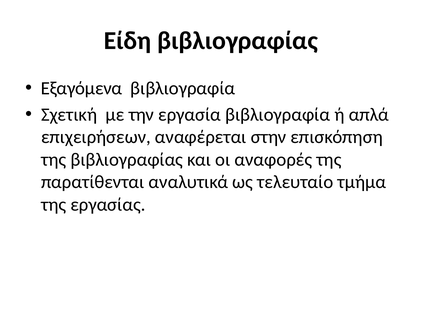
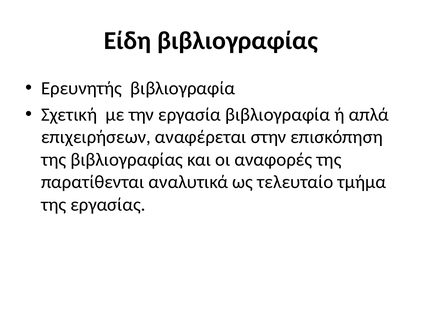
Εξαγόμενα: Εξαγόμενα -> Ερευνητής (81, 89)
